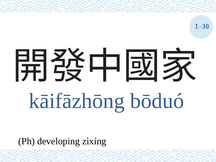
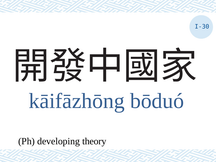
zìxíng: zìxíng -> theory (94, 141)
